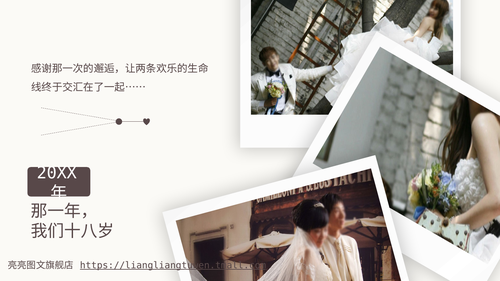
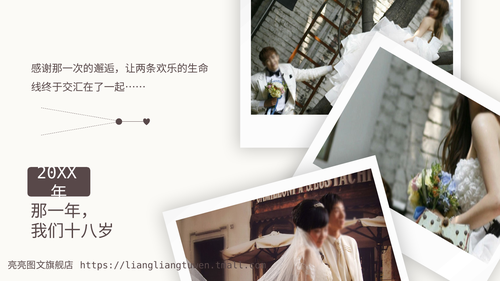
https://liangliangtuwen.tmall.com underline: present -> none (173, 266)
